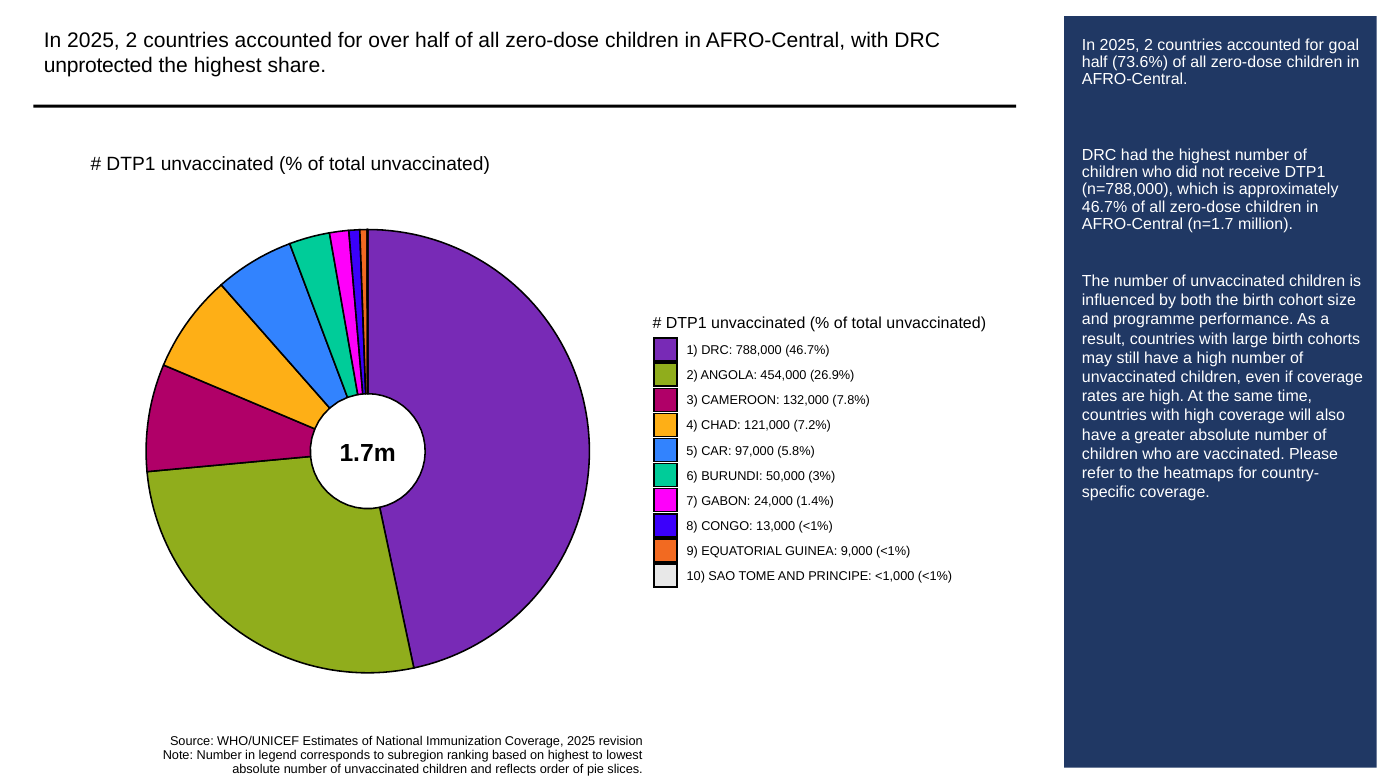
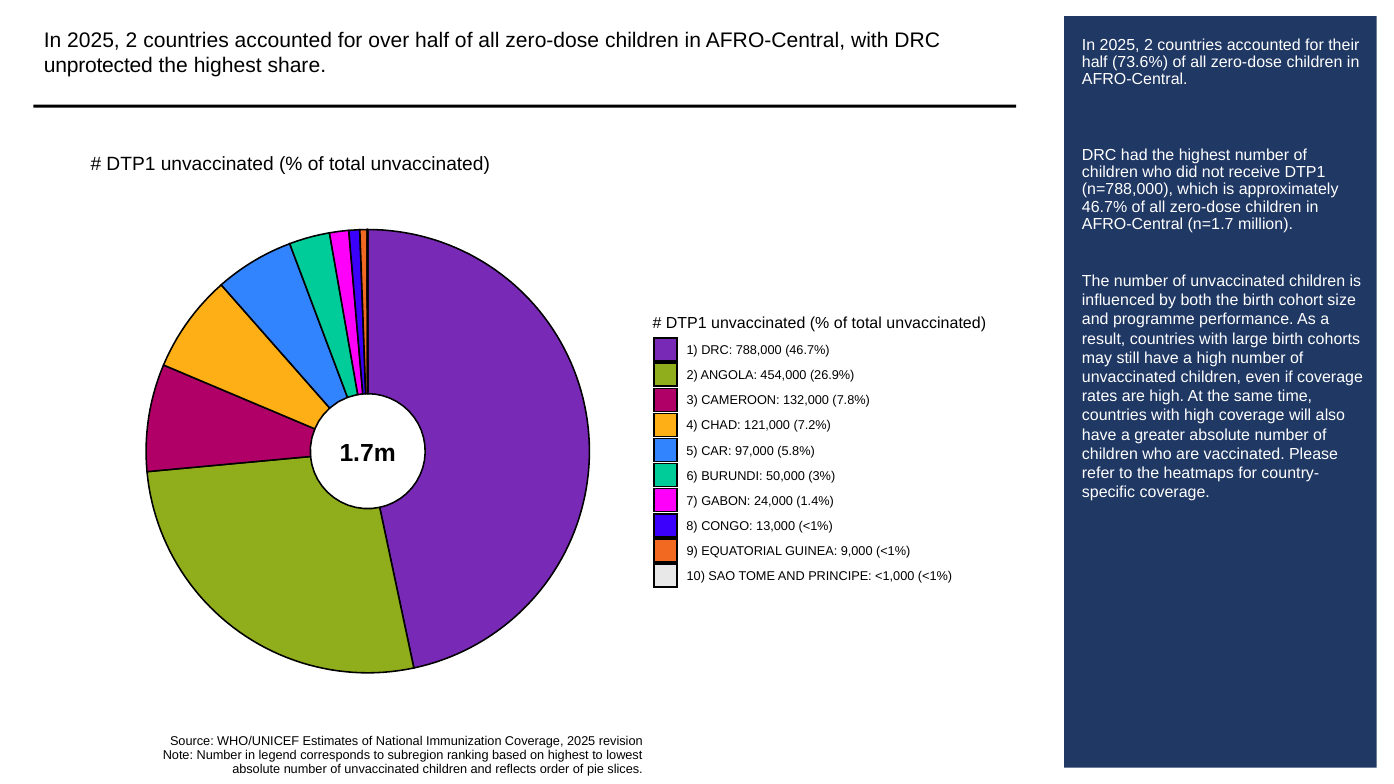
goal: goal -> their (1344, 45)
